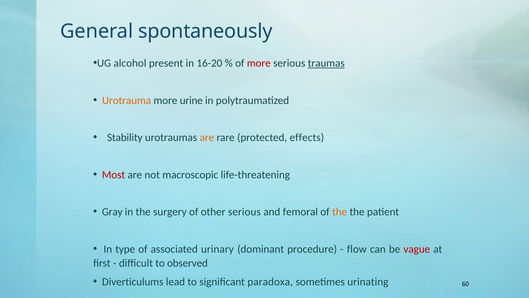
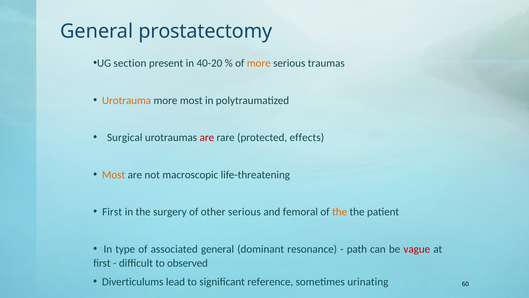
spontaneously: spontaneously -> prostatectomy (205, 31)
alcohol: alcohol -> section (130, 63)
16-20: 16-20 -> 40-20 (209, 63)
more colour: red -> orange (259, 63)
traumas underline: present -> none (326, 63)
more urine: urine -> most (191, 100)
Stability: Stability -> Surgical (125, 137)
are colour: orange -> red (207, 137)
Most colour: red -> orange (114, 175)
Gray: Gray -> First (112, 212)
associated urinary: urinary -> general (218, 249)
procedure: procedure -> resonance (312, 249)
flow: flow -> path (357, 249)
paradoxa: paradoxa -> reference (270, 282)
